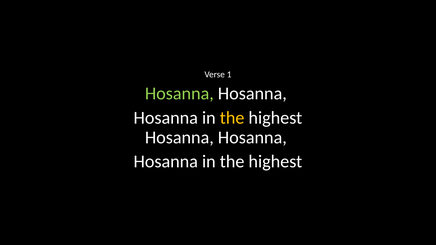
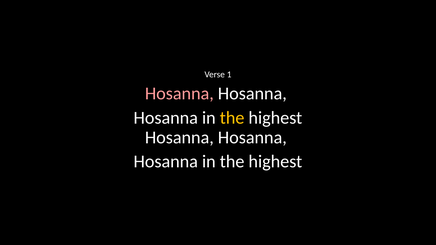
Hosanna colour: light green -> pink (179, 94)
